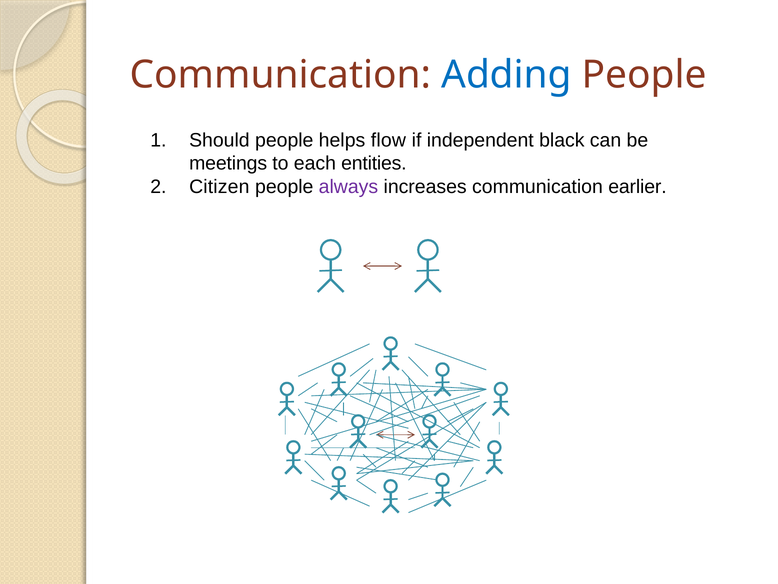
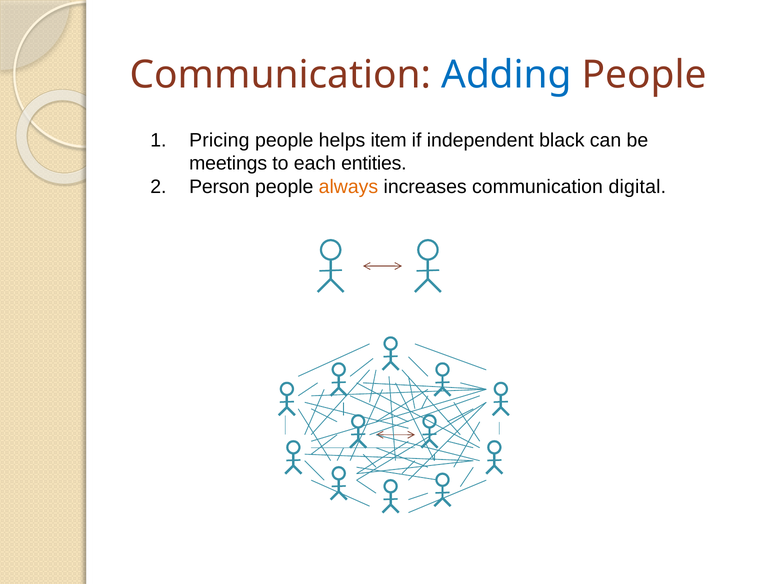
Should: Should -> Pricing (219, 140)
flow: flow -> item (389, 140)
Citizen: Citizen -> Person (219, 187)
always colour: purple -> orange (348, 187)
earlier: earlier -> digital (637, 187)
